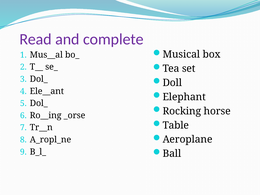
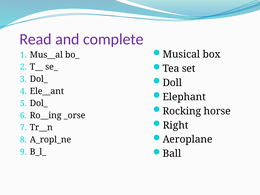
Table: Table -> Right (176, 125)
